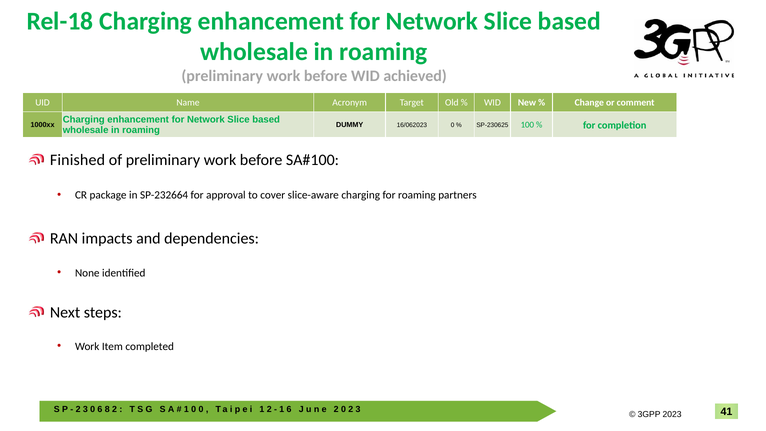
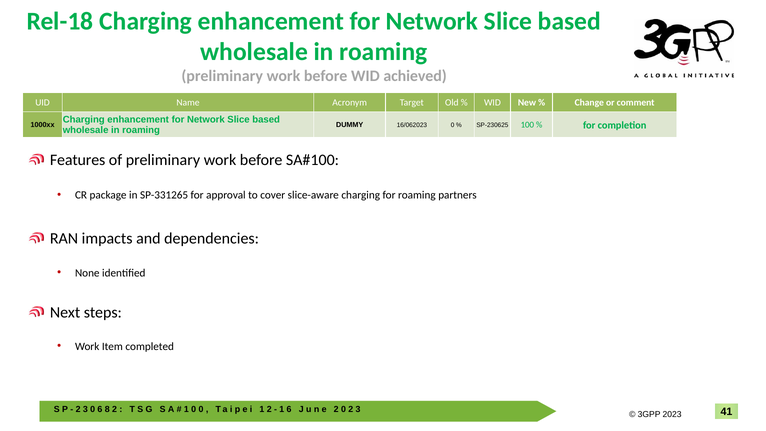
Finished: Finished -> Features (78, 160)
SP-232664: SP-232664 -> SP-331265 (164, 195)
